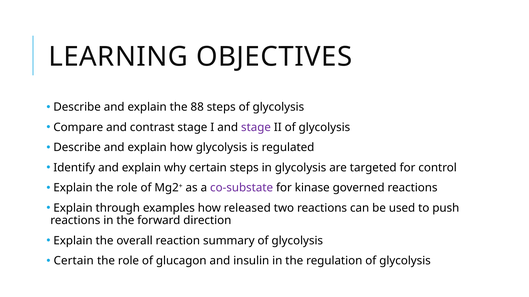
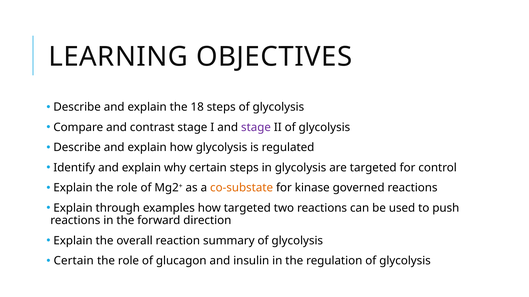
88: 88 -> 18 (197, 107)
co-substate colour: purple -> orange (242, 188)
how released: released -> targeted (247, 208)
